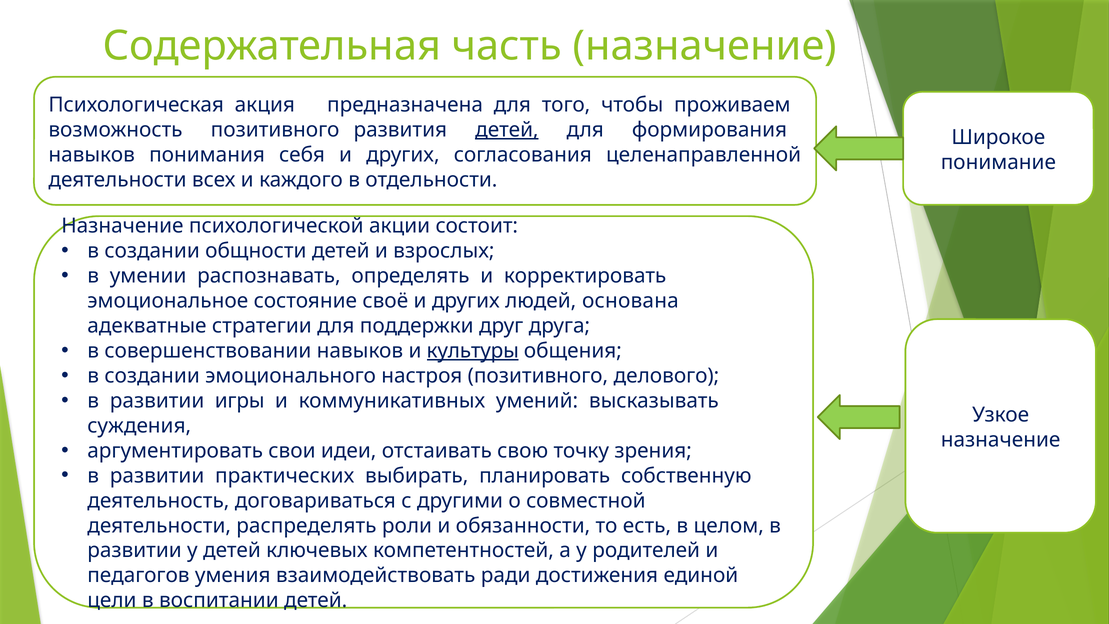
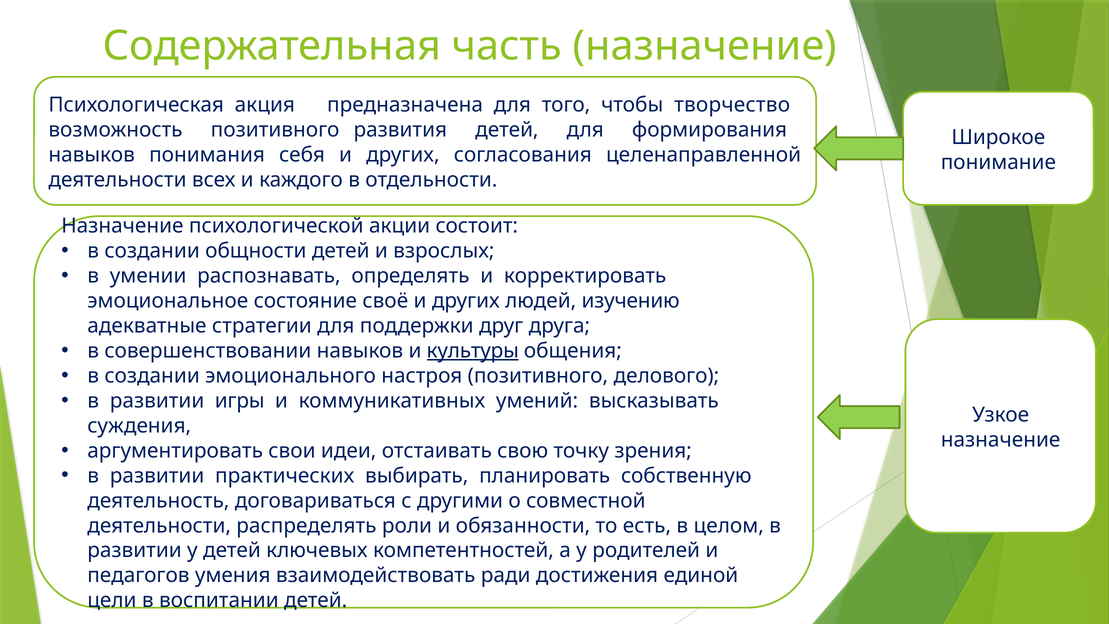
проживаем: проживаем -> творчество (732, 105)
детей underline: present -> none (507, 130)
основана: основана -> изучению (631, 301)
